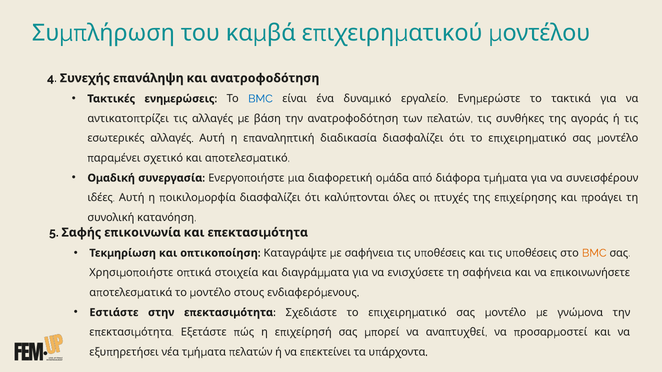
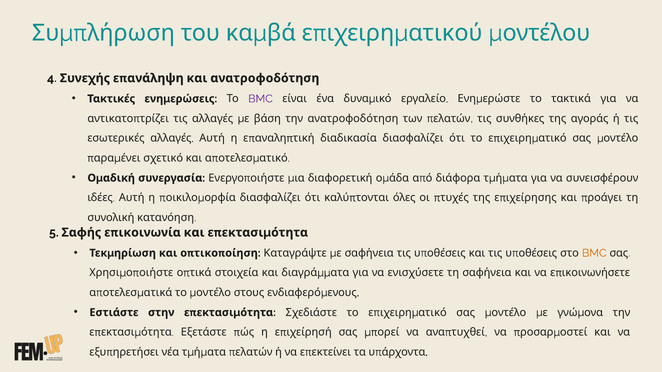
BMC colour: blue -> purple (260, 99)
